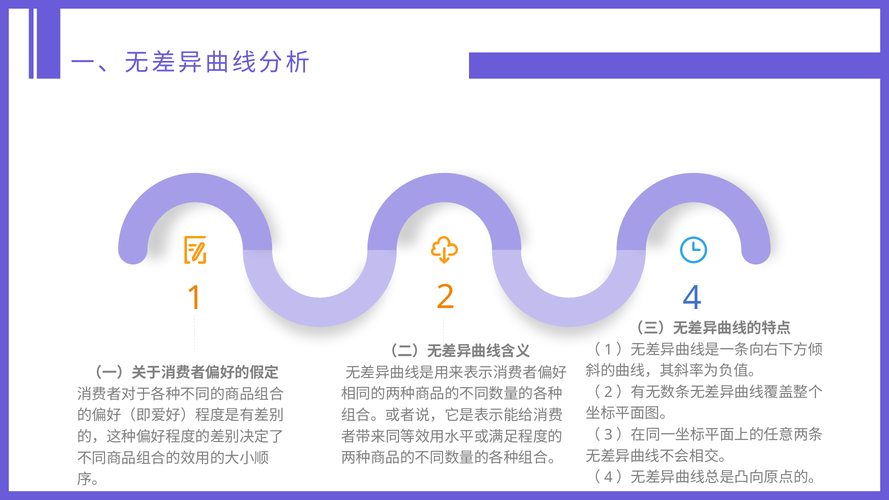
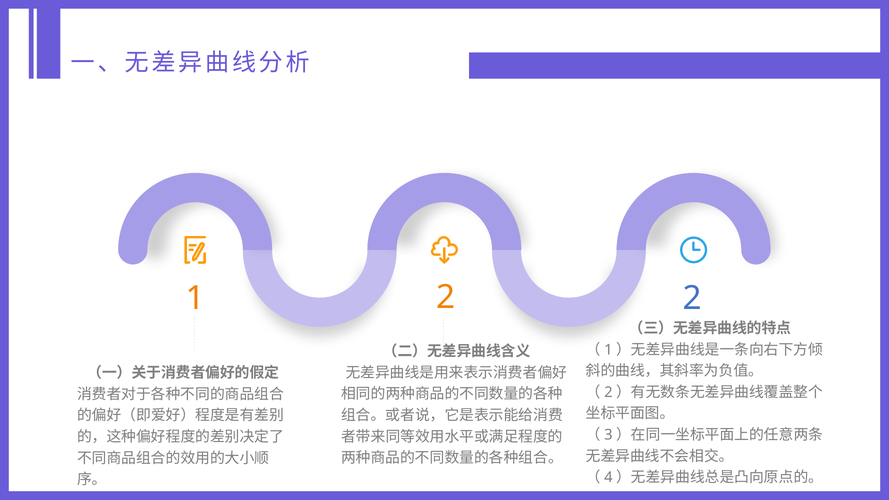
2 4: 4 -> 2 (692, 298)
